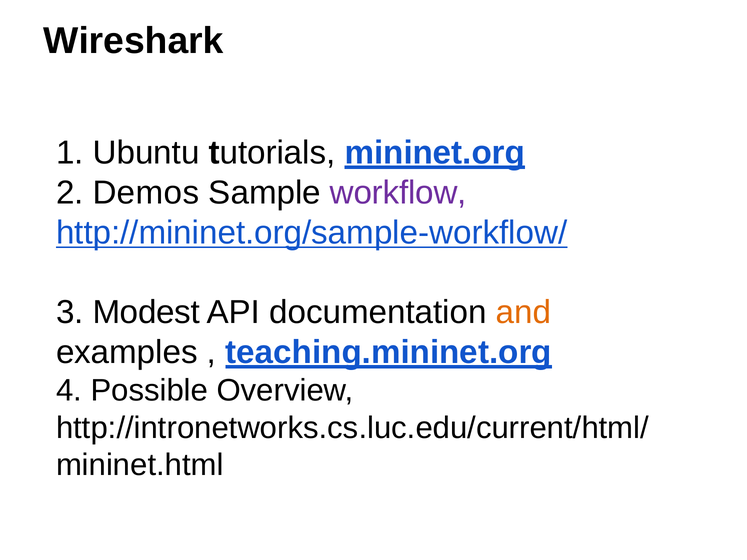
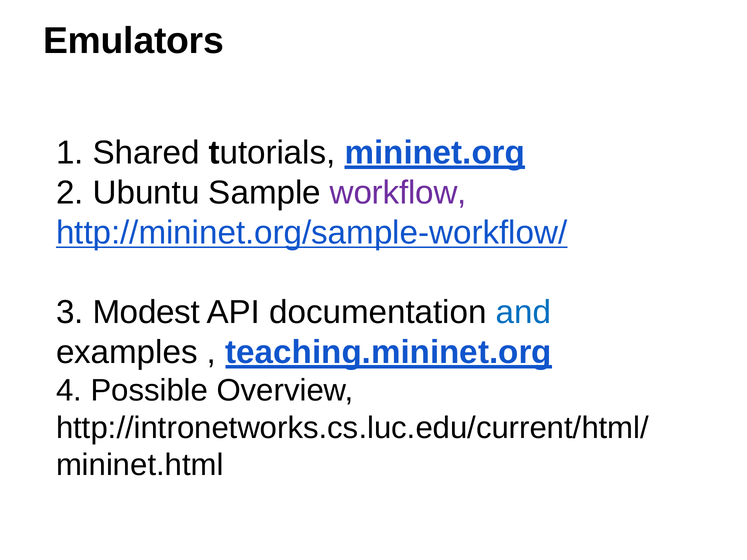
Wireshark: Wireshark -> Emulators (134, 41)
Ubuntu: Ubuntu -> Shared (146, 153)
Demos: Demos -> Ubuntu (146, 193)
and colour: orange -> blue (523, 312)
